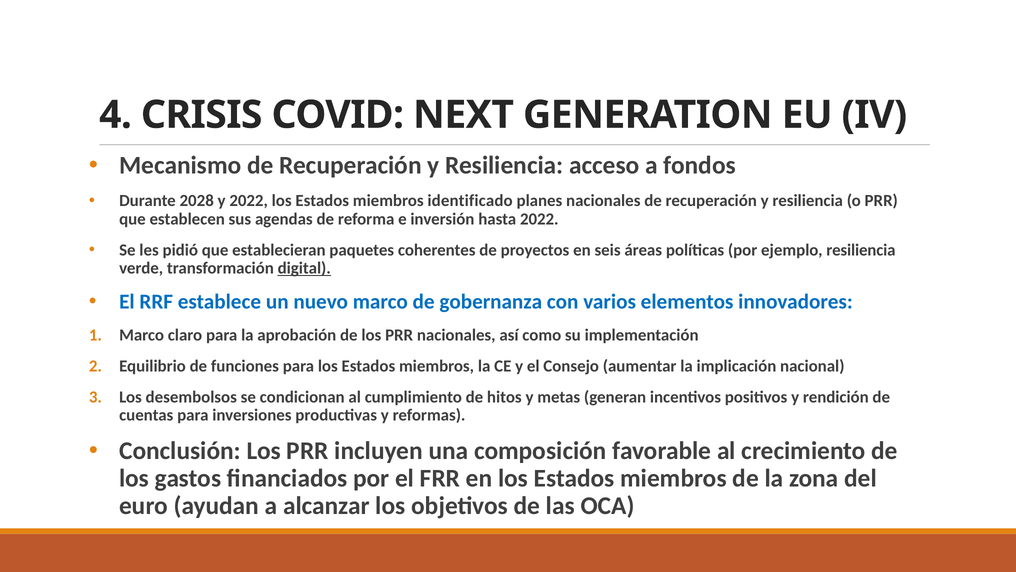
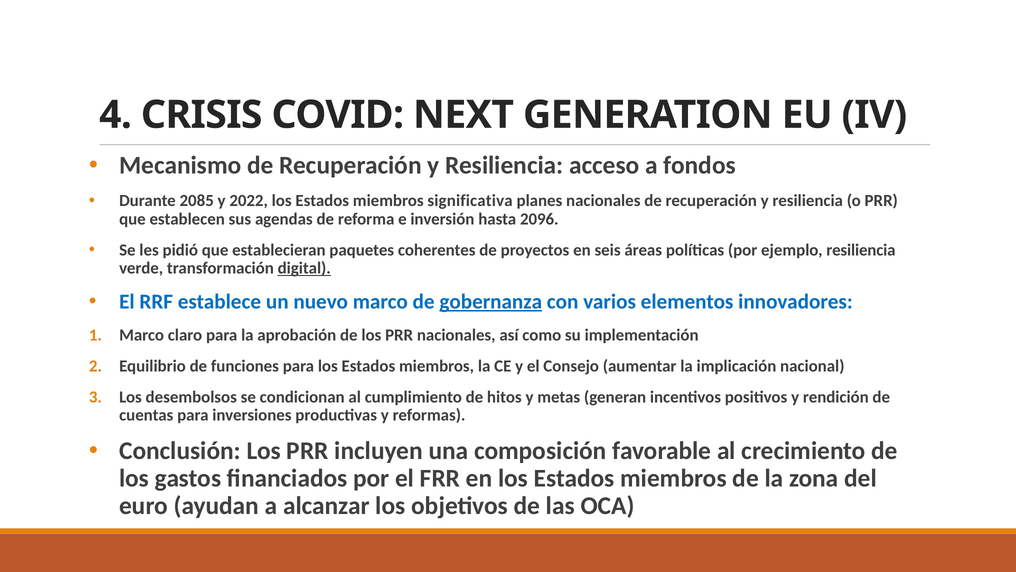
2028: 2028 -> 2085 (197, 201)
identificado: identificado -> significativa (470, 201)
hasta 2022: 2022 -> 2096 (539, 219)
gobernanza underline: none -> present (491, 301)
